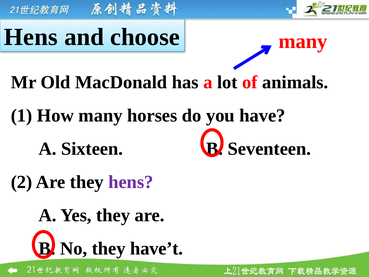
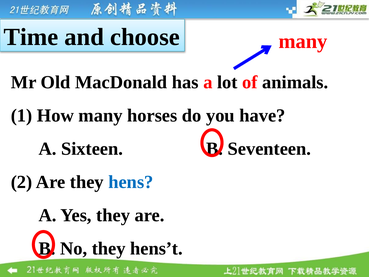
Hens: Hens -> Time (31, 37)
hens colour: purple -> blue (131, 182)
have’t: have’t -> hens’t (156, 248)
